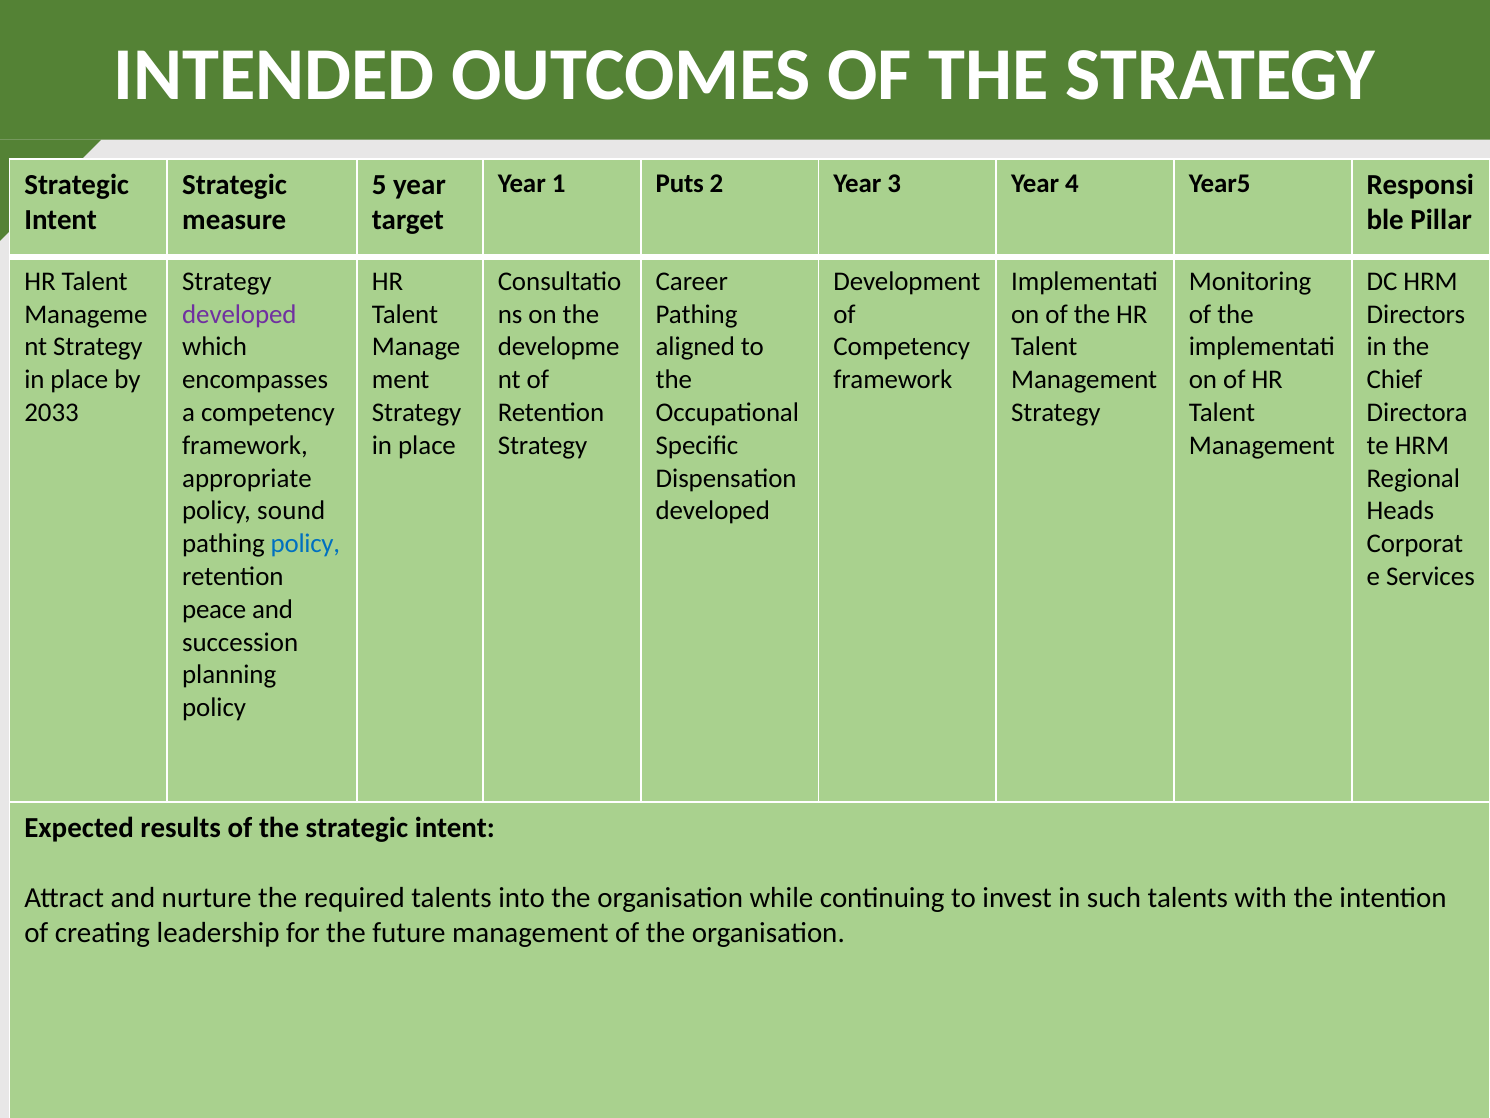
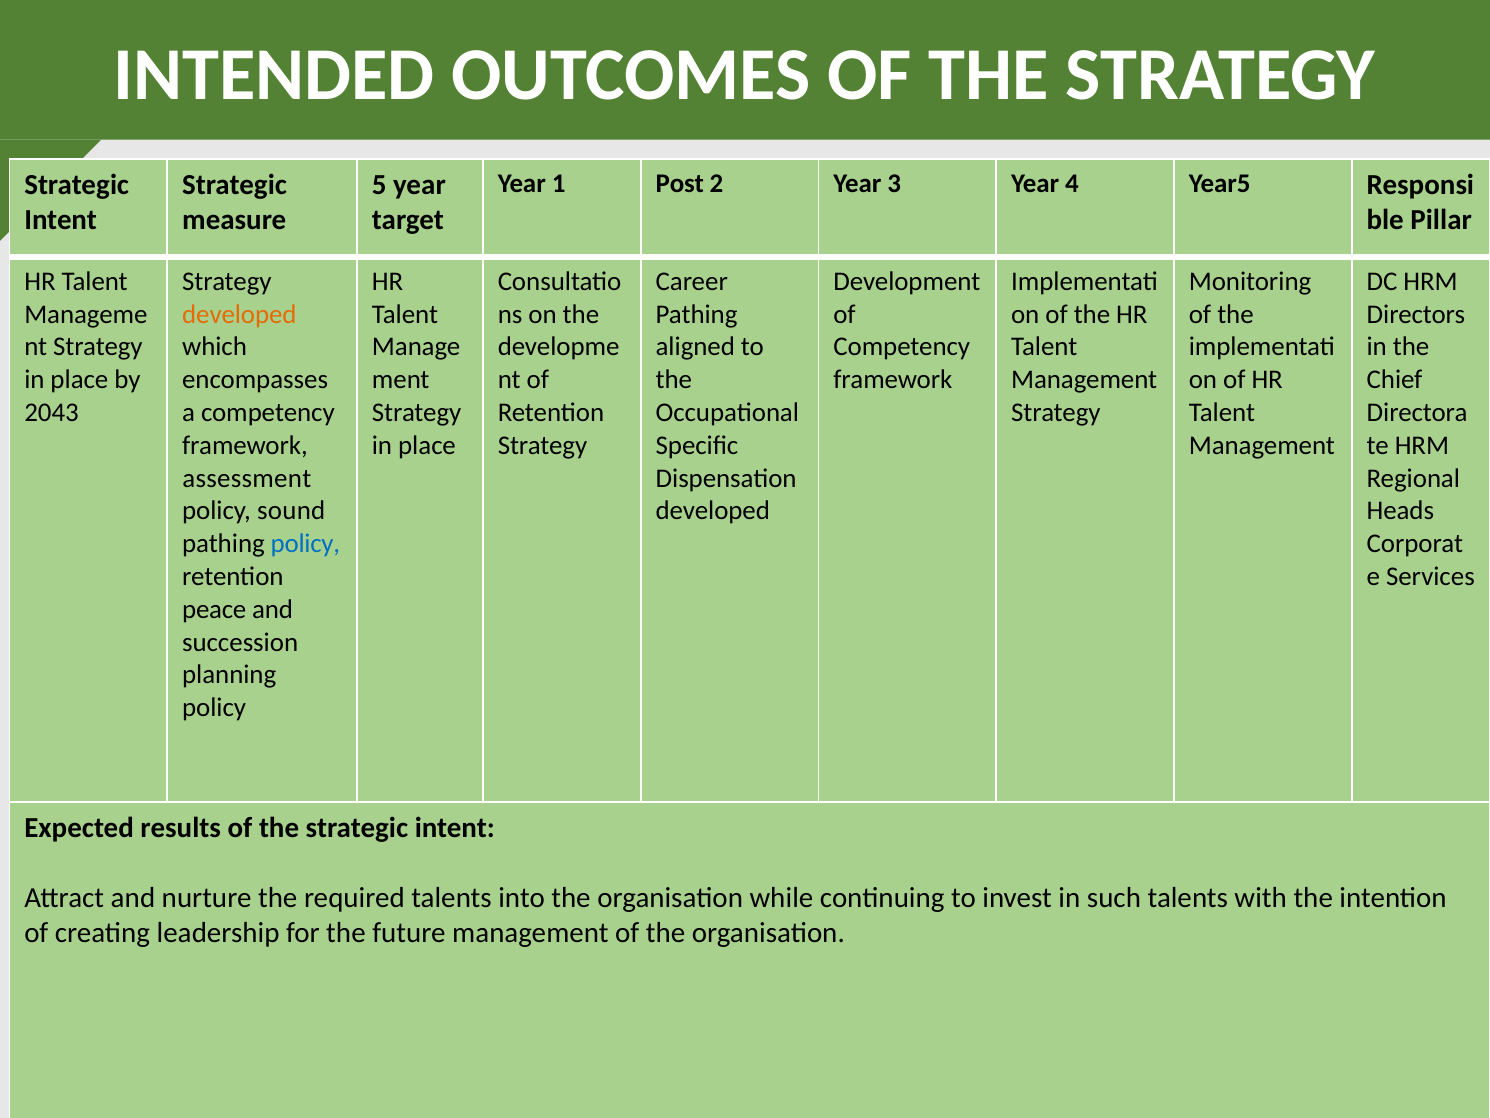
Puts: Puts -> Post (680, 183)
developed colour: purple -> orange (239, 314)
2033: 2033 -> 2043 (52, 412)
appropriate: appropriate -> assessment (247, 478)
